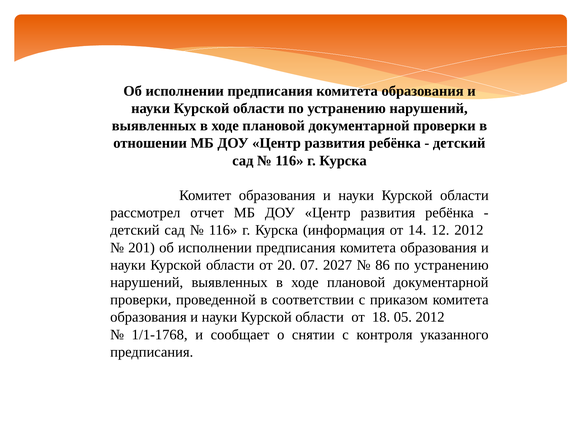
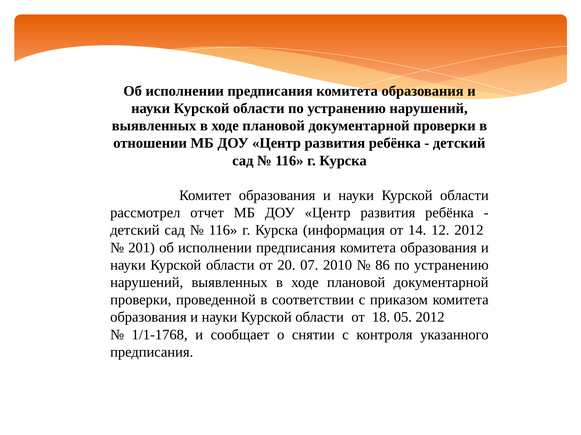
2027: 2027 -> 2010 (338, 265)
